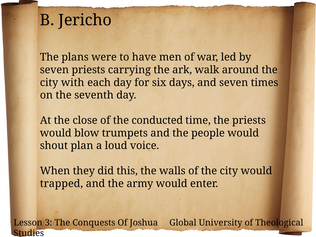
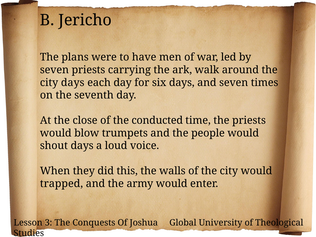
city with: with -> days (73, 83)
shout plan: plan -> days (82, 146)
